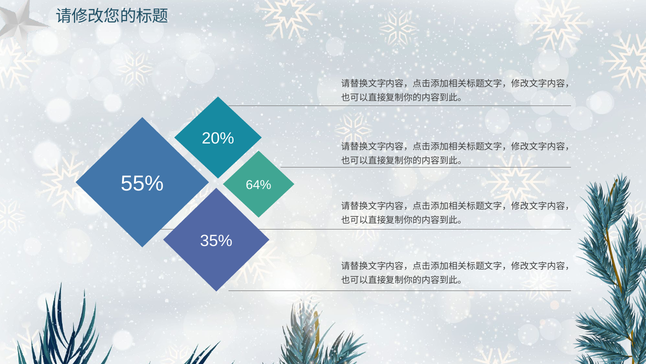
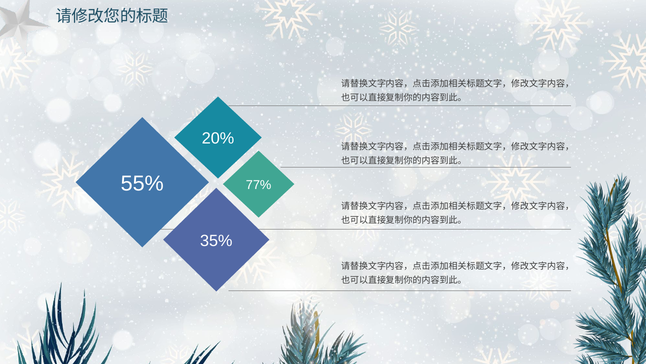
64%: 64% -> 77% (259, 185)
